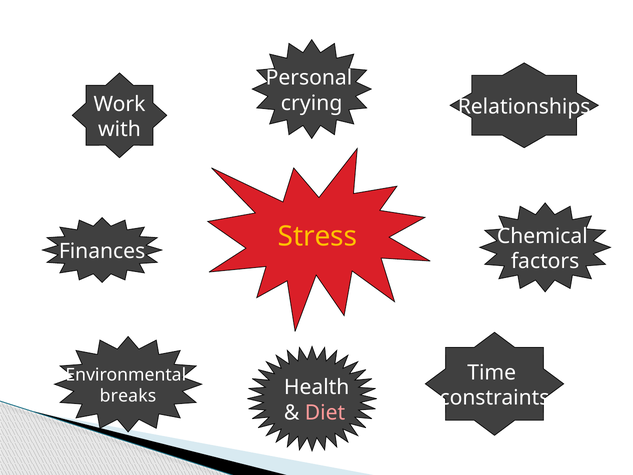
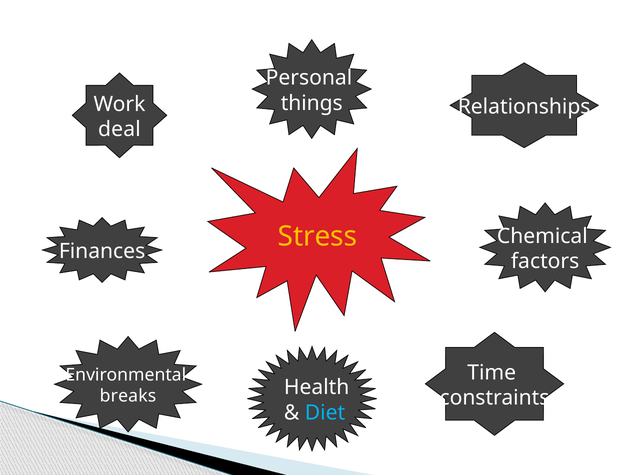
crying: crying -> things (312, 103)
with: with -> deal (119, 129)
Diet colour: pink -> light blue (325, 413)
